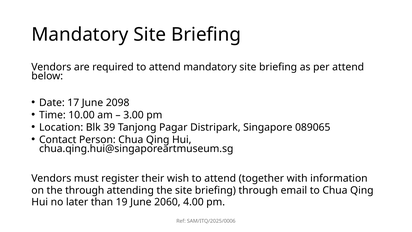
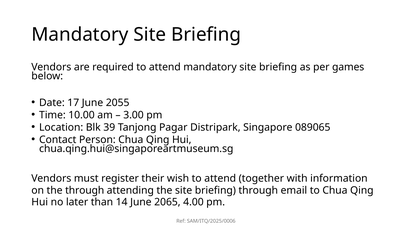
per attend: attend -> games (348, 67)
2098: 2098 -> 2055 (118, 103)
19: 19 -> 14 (122, 202)
2060: 2060 -> 2065 (167, 202)
